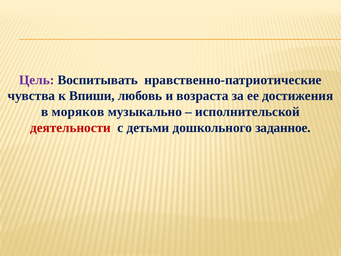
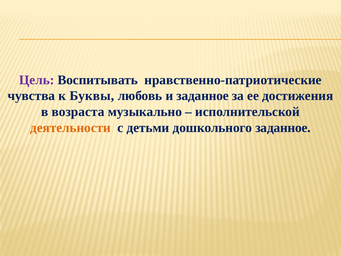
Впиши: Впиши -> Буквы (92, 96)
и возраста: возраста -> заданное (203, 96)
моряков: моряков -> возраста (78, 112)
деятельности colour: red -> orange (70, 128)
